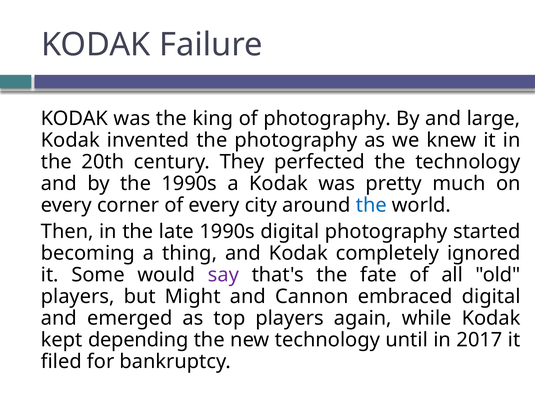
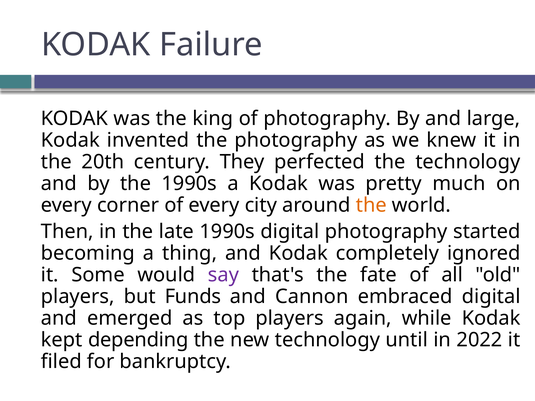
the colour: blue -> orange (371, 205)
Might: Might -> Funds (193, 297)
2017: 2017 -> 2022 (479, 340)
